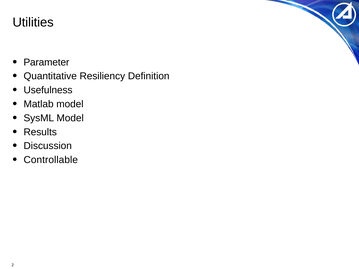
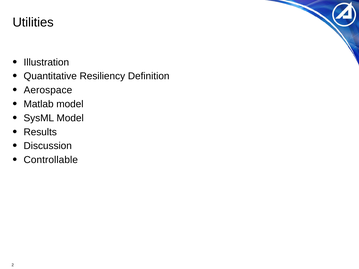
Parameter: Parameter -> Illustration (46, 62)
Usefulness: Usefulness -> Aerospace (48, 90)
